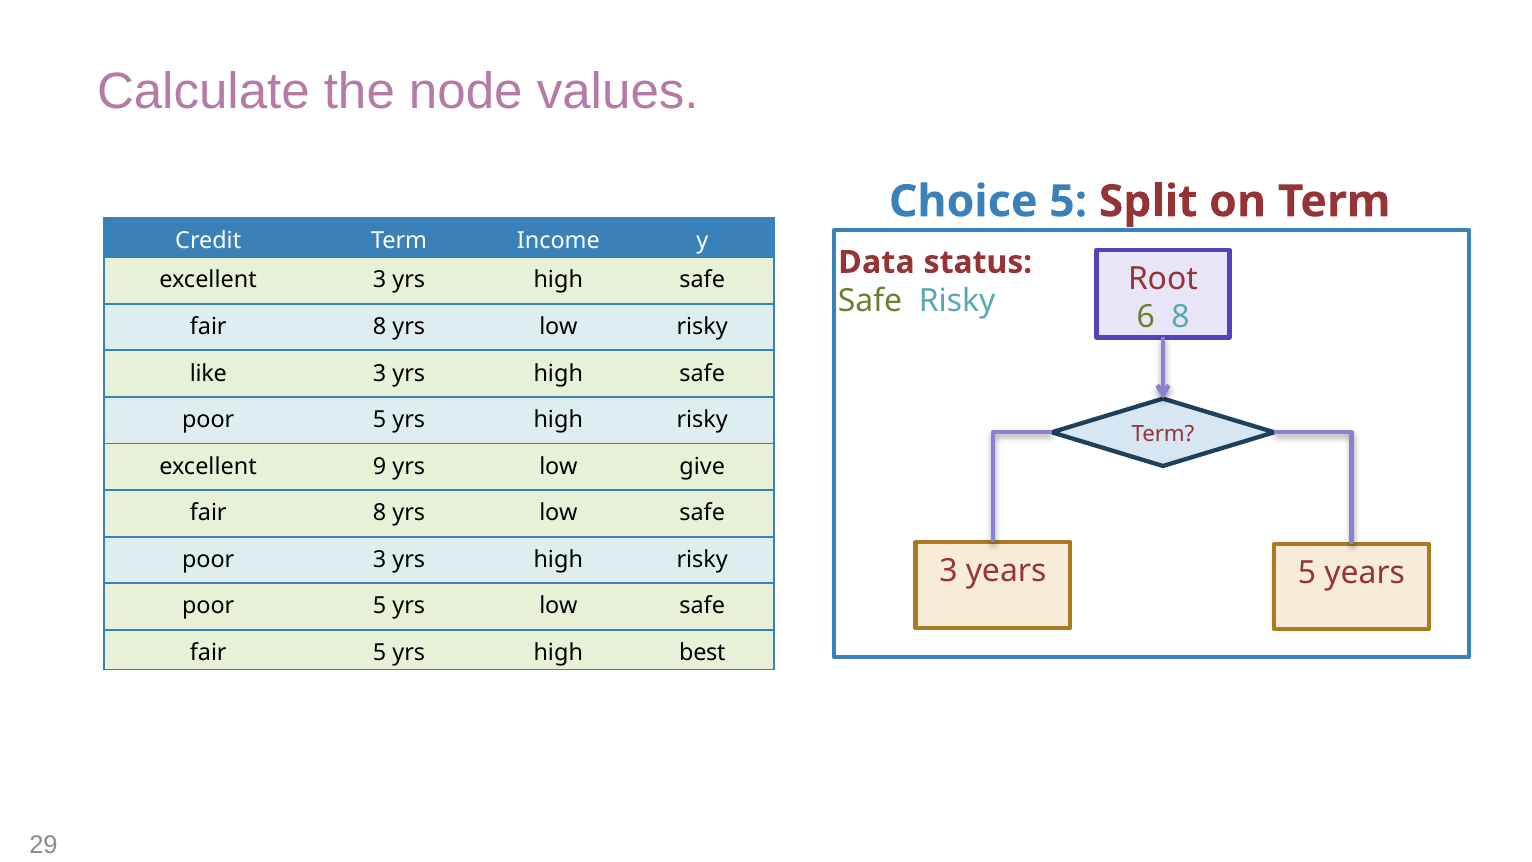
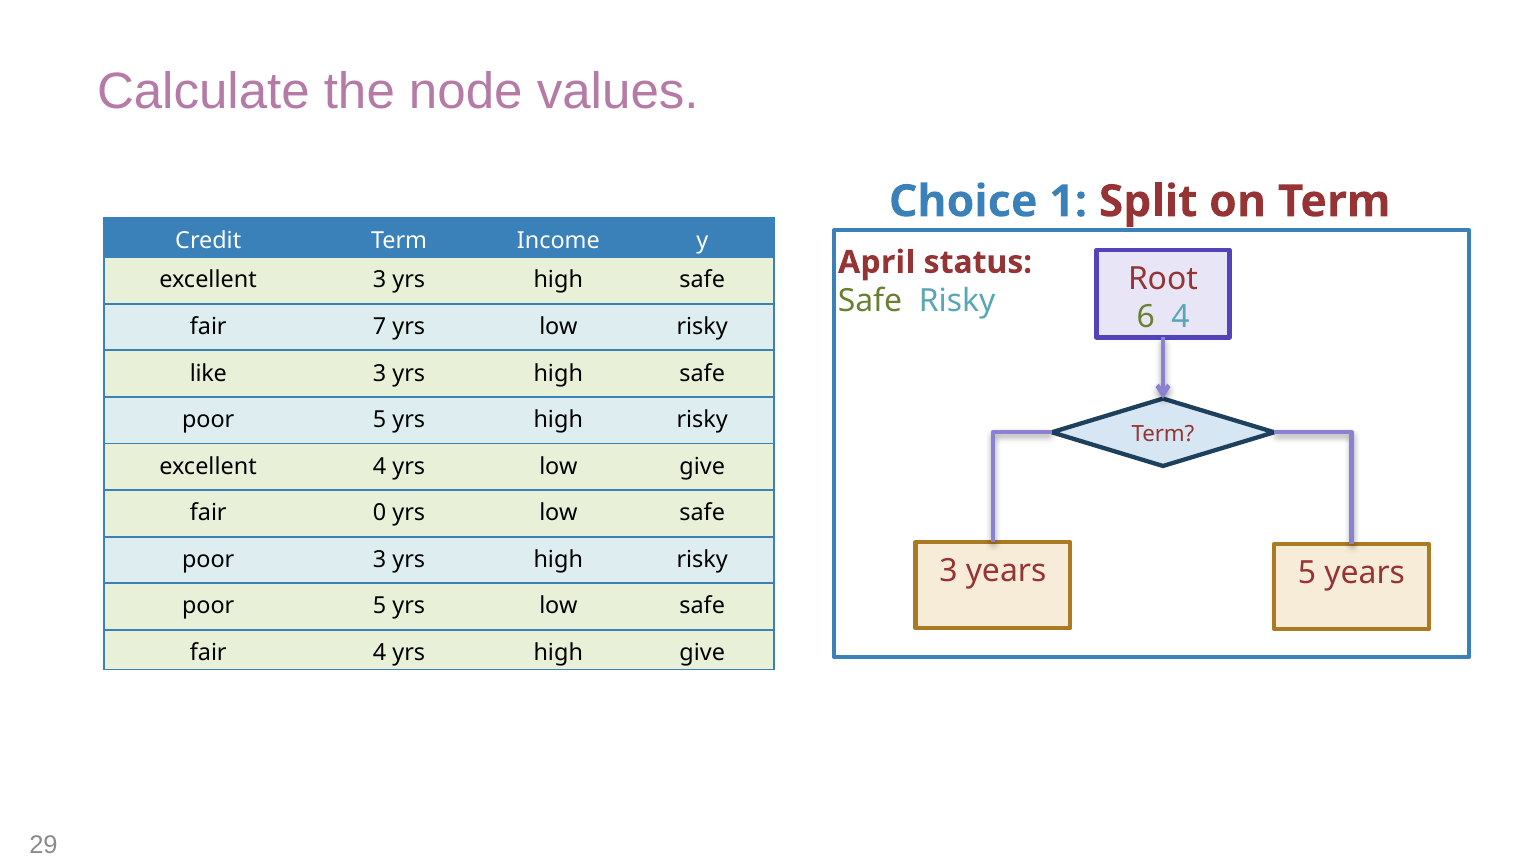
Choice 5: 5 -> 1 (1068, 201)
Data: Data -> April (876, 262)
6 8: 8 -> 4 (1180, 317)
8: 8 -> 7 (380, 327)
excellent 9: 9 -> 4 (380, 466)
8: 8 -> 0 (380, 513)
fair 5: 5 -> 4 (380, 653)
high best: best -> give (702, 653)
